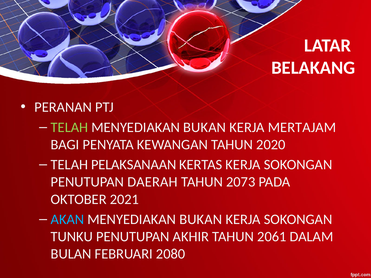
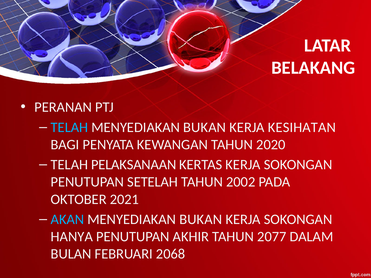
TELAH colour: light green -> light blue (69, 127)
MERTAJAM: MERTAJAM -> KESIHATAN (302, 127)
DAERAH: DAERAH -> SETELAH (153, 182)
2073: 2073 -> 2002 (241, 182)
TUNKU: TUNKU -> HANYA (72, 237)
2061: 2061 -> 2077 (272, 237)
2080: 2080 -> 2068 (171, 254)
